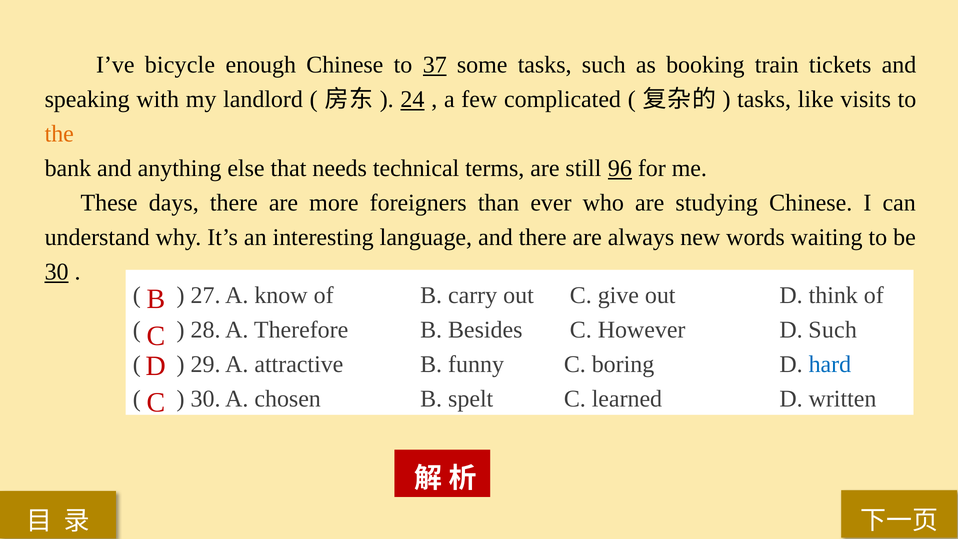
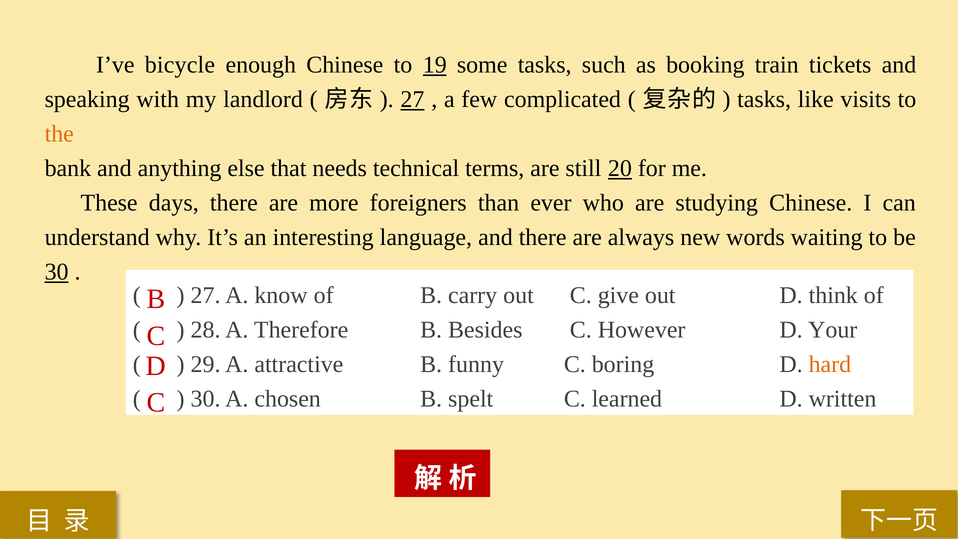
37: 37 -> 19 (435, 65)
24: 24 -> 27 (412, 99)
96: 96 -> 20 (620, 168)
D Such: Such -> Your (833, 330)
hard colour: blue -> orange (830, 364)
